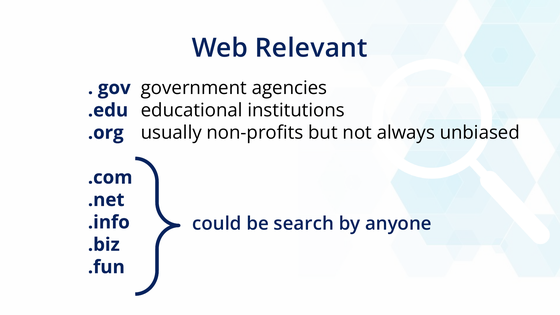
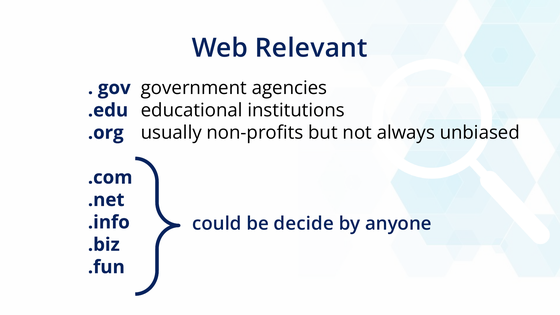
search: search -> decide (304, 224)
